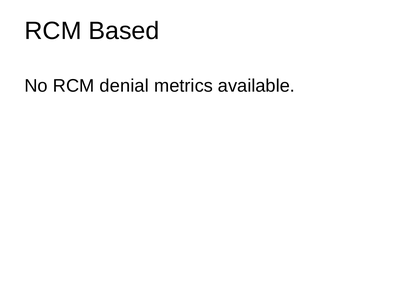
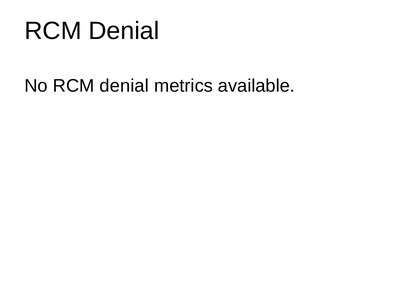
Based: Based -> Denial (124, 31)
